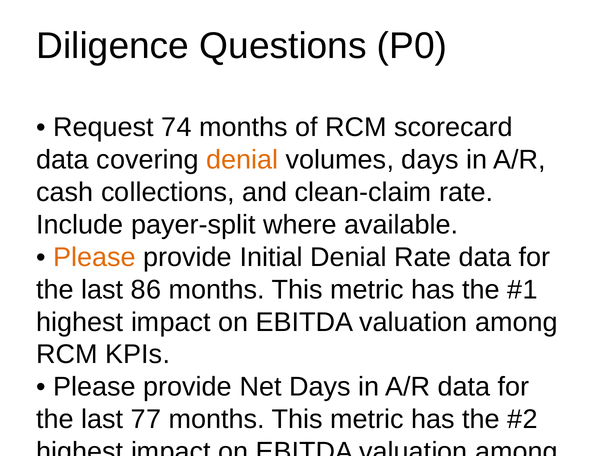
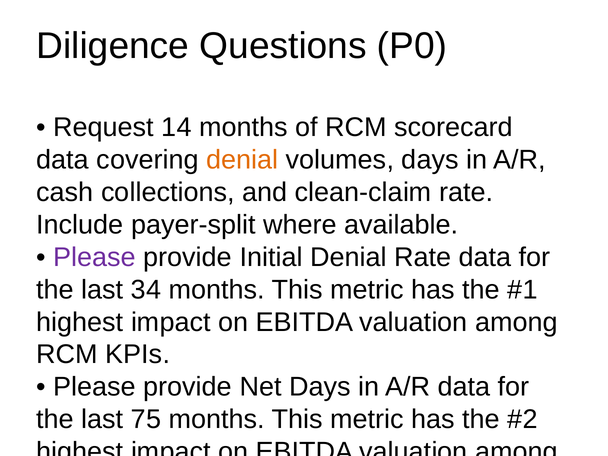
74: 74 -> 14 (177, 127)
Please colour: orange -> purple (95, 257)
86: 86 -> 34 (146, 290)
77: 77 -> 75 (146, 419)
